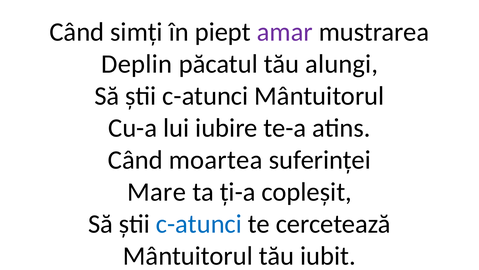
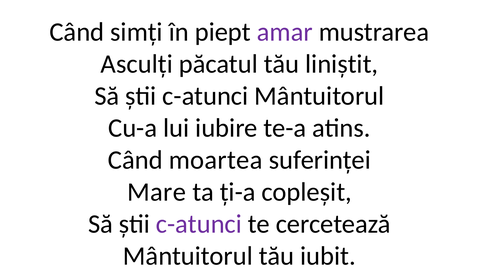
Deplin: Deplin -> Asculți (137, 64)
alungi: alungi -> liniștit (342, 64)
c-atunci colour: blue -> purple (199, 224)
